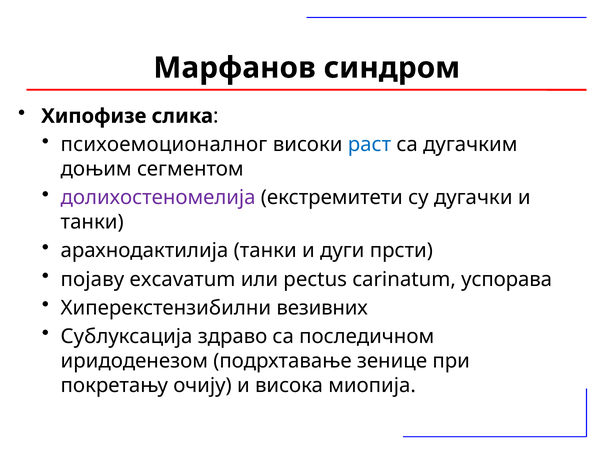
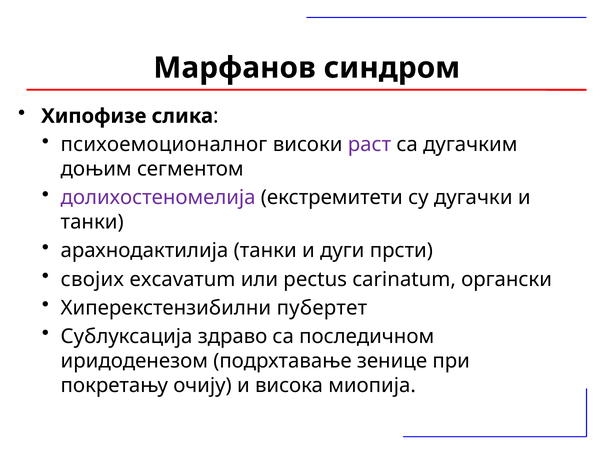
раст colour: blue -> purple (369, 145)
појаву: појаву -> својих (92, 280)
успорава: успорава -> органски (507, 280)
везивних: везивних -> пубертет (322, 308)
